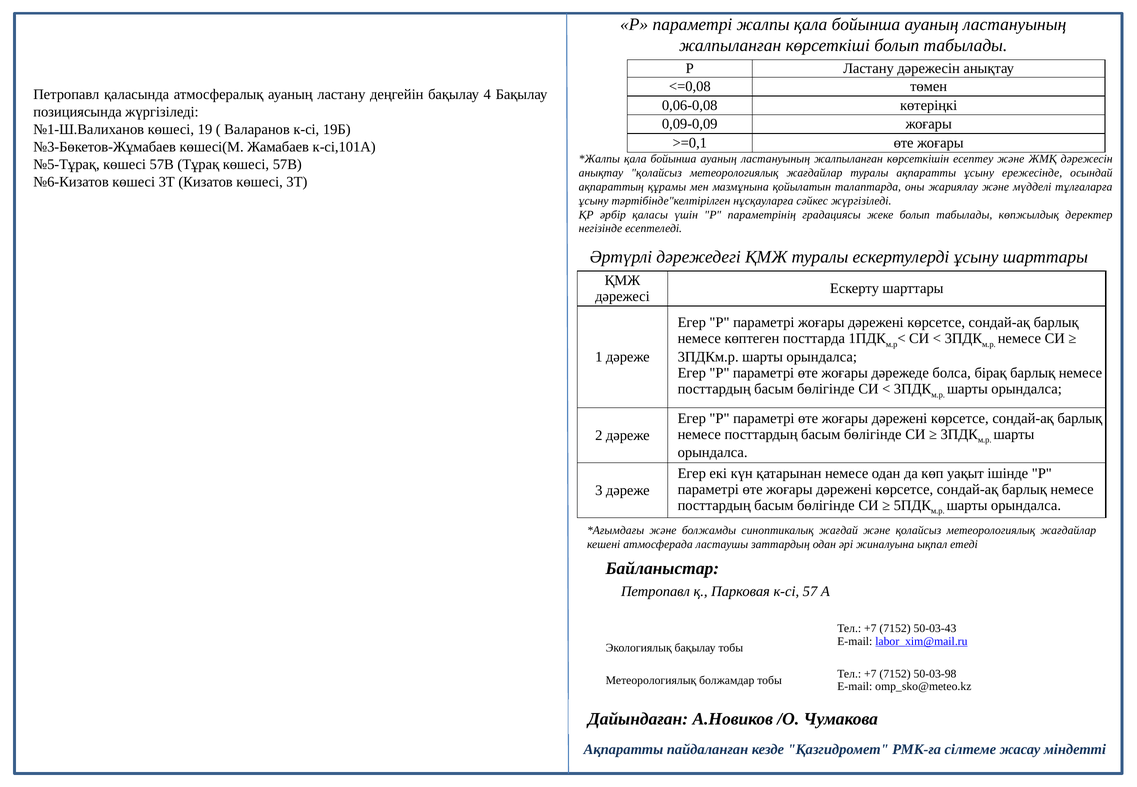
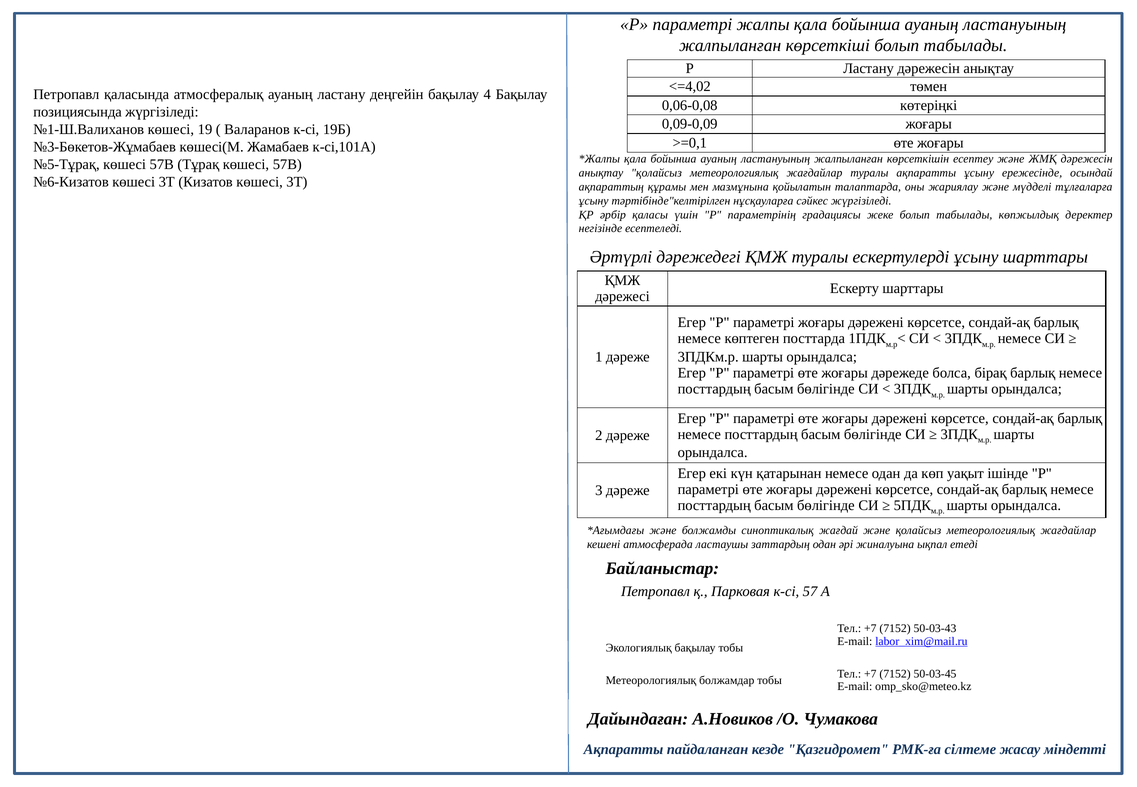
<=0,08: <=0,08 -> <=4,02 (690, 86)
50-03-98: 50-03-98 -> 50-03-45 (935, 674)
